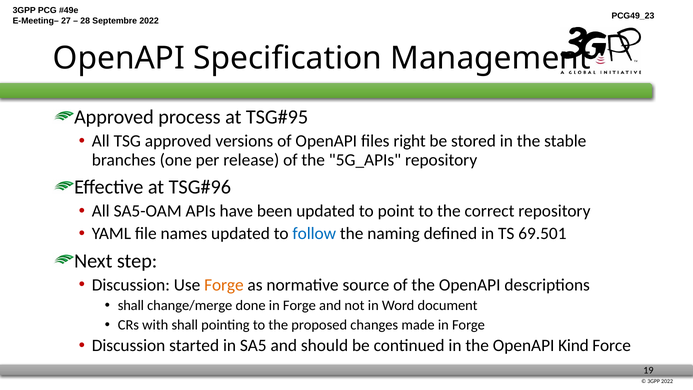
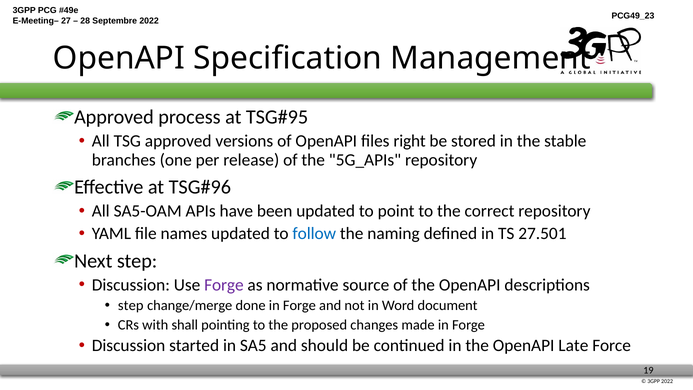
69.501: 69.501 -> 27.501 (542, 233)
Forge colour: orange -> purple (224, 285)
shall: shall -> step (131, 306)
Kind: Kind -> Late (573, 345)
